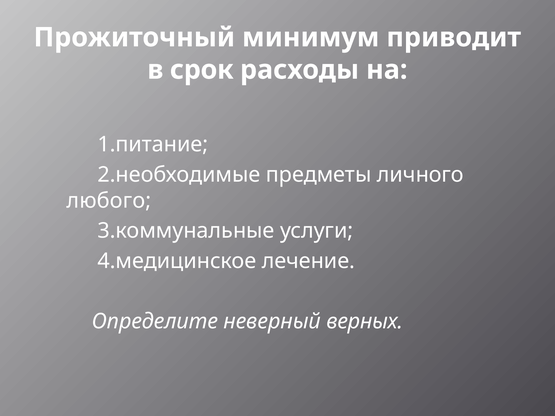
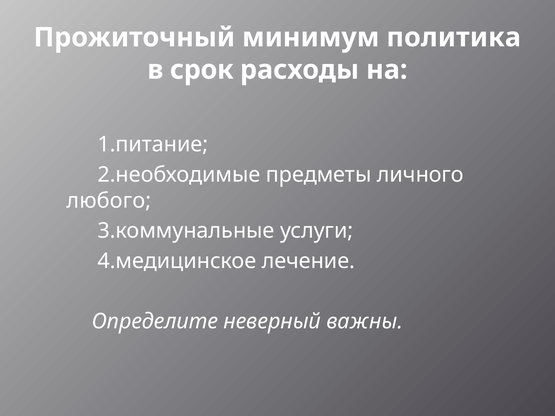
приводит: приводит -> политика (454, 37)
верных: верных -> важны (365, 322)
